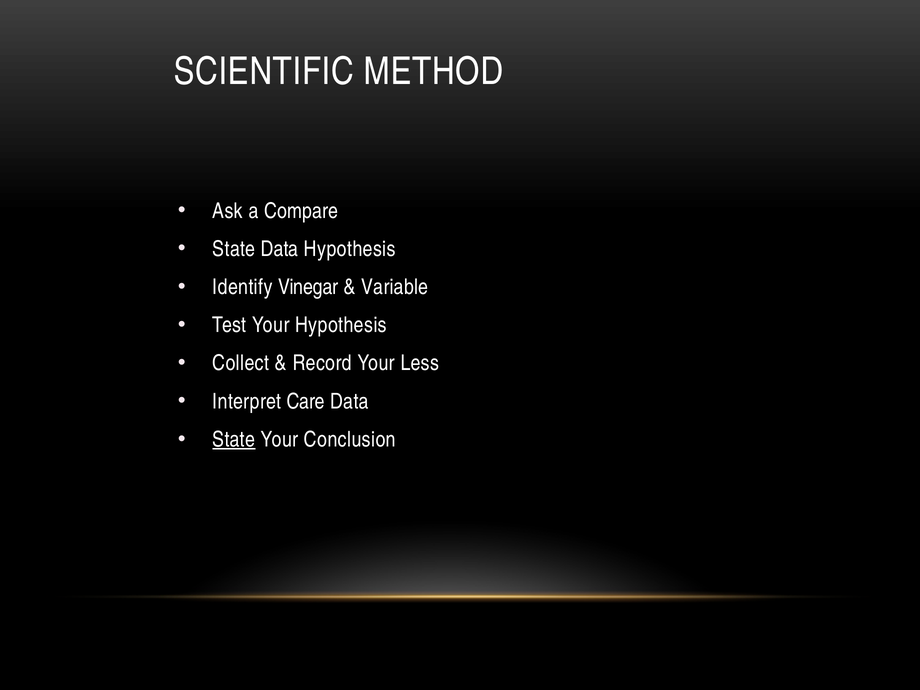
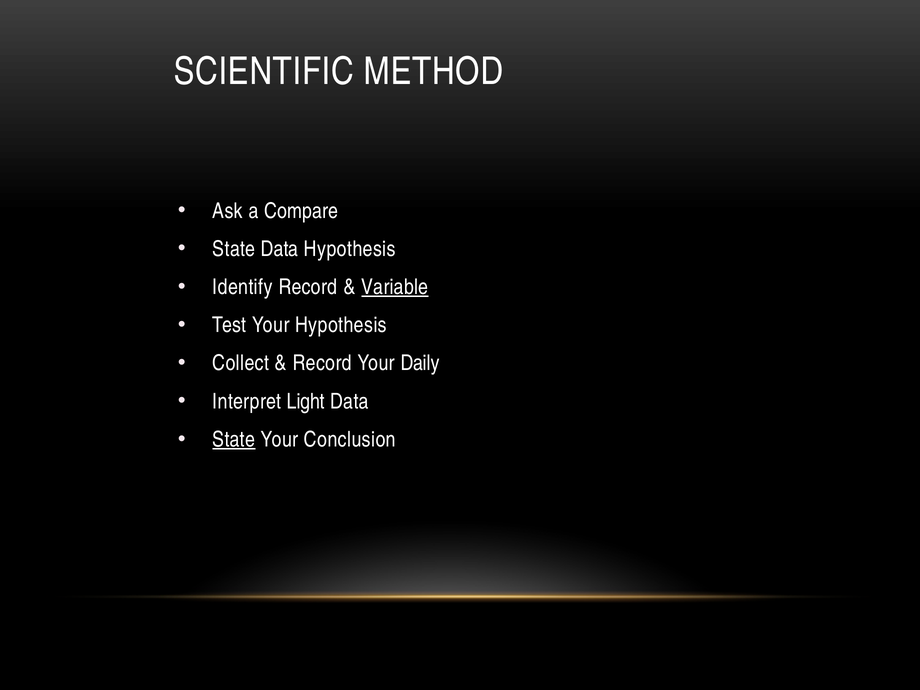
Identify Vinegar: Vinegar -> Record (308, 287)
Variable underline: none -> present (395, 287)
Less: Less -> Daily (420, 363)
Care: Care -> Light (306, 401)
